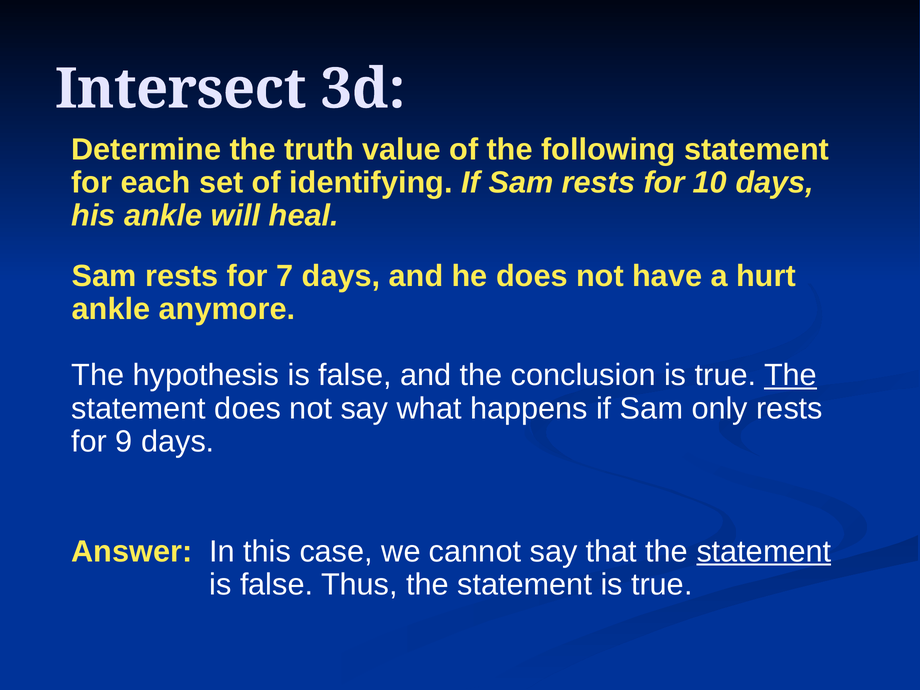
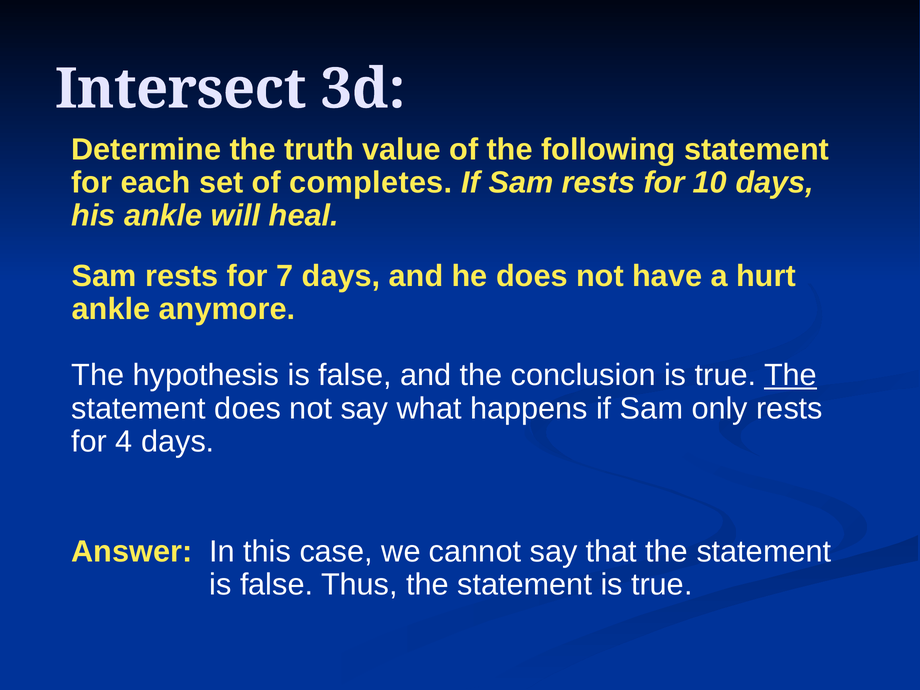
identifying: identifying -> completes (371, 183)
9: 9 -> 4 (124, 442)
statement underline: present -> none (764, 551)
